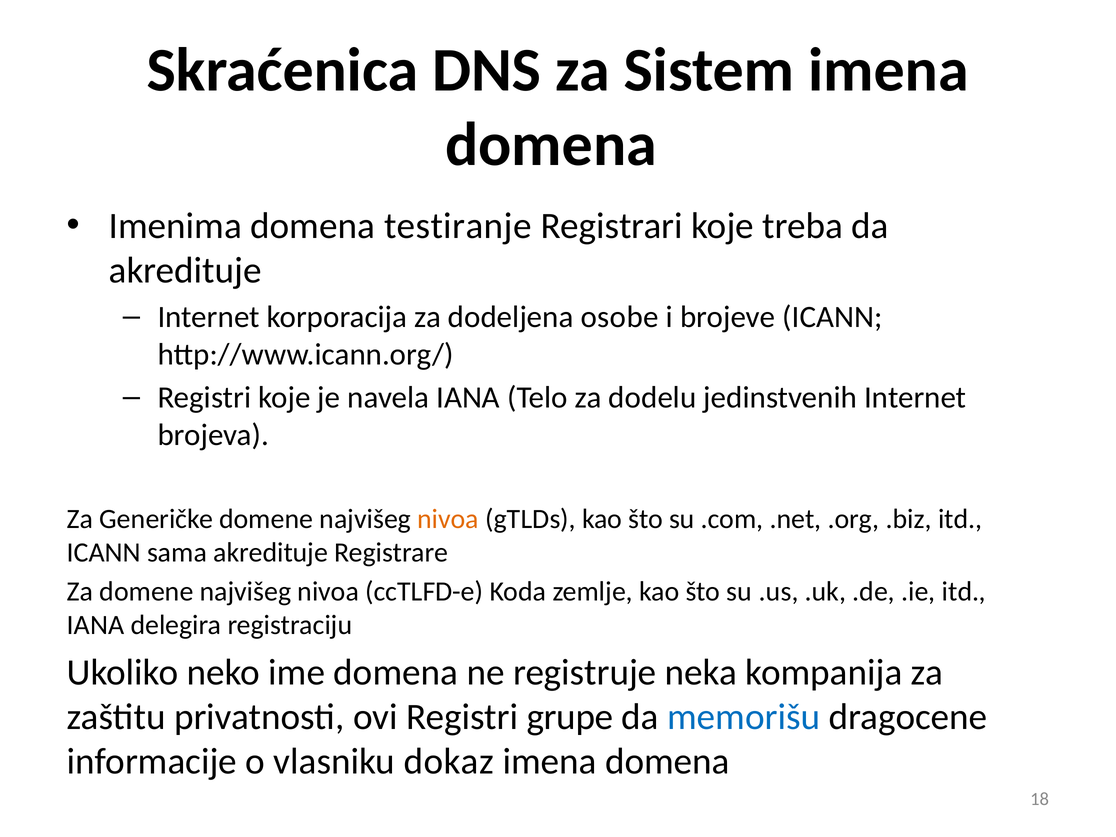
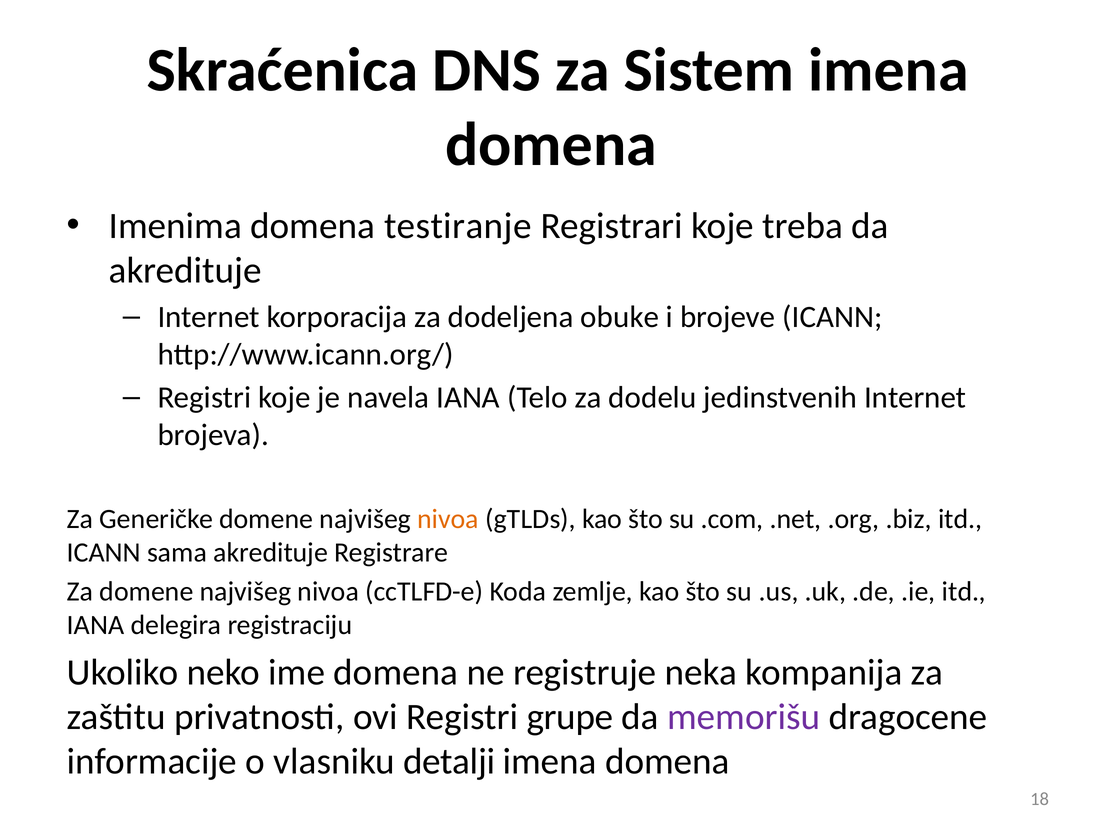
osobe: osobe -> obuke (620, 317)
memorišu colour: blue -> purple (744, 717)
dokaz: dokaz -> detalji (449, 762)
